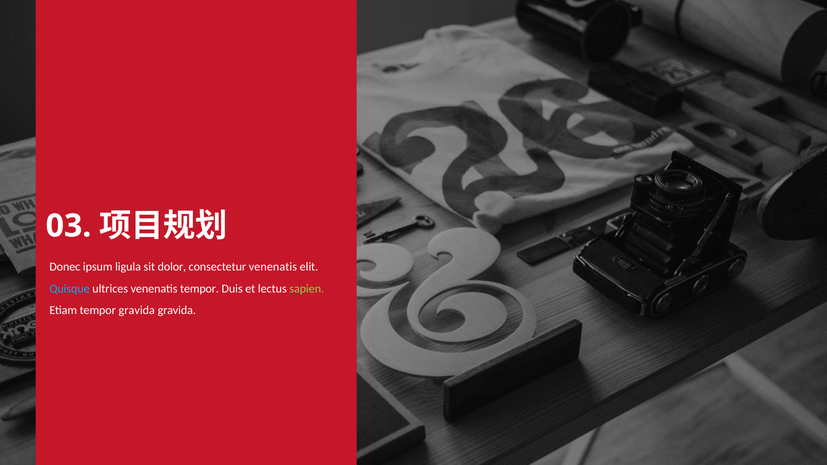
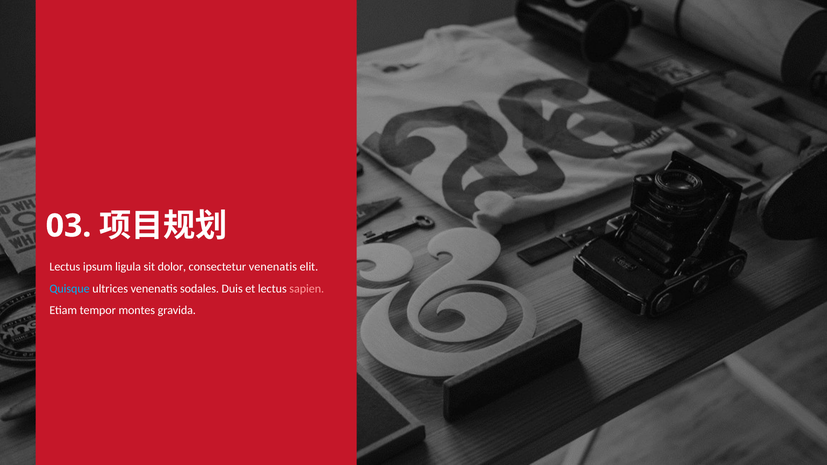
Donec: Donec -> Lectus (65, 267)
venenatis tempor: tempor -> sodales (200, 289)
sapien colour: light green -> pink (307, 289)
tempor gravida: gravida -> montes (137, 310)
